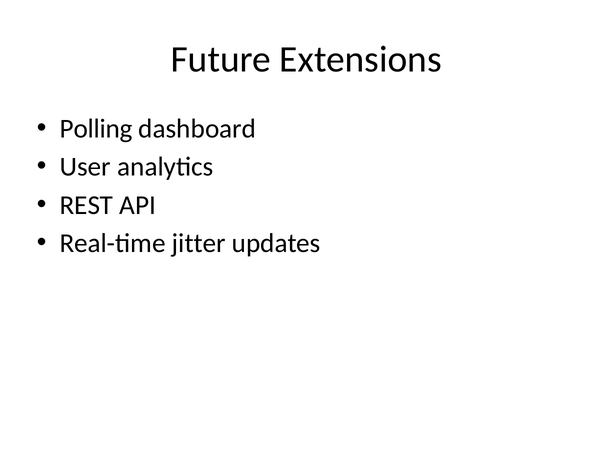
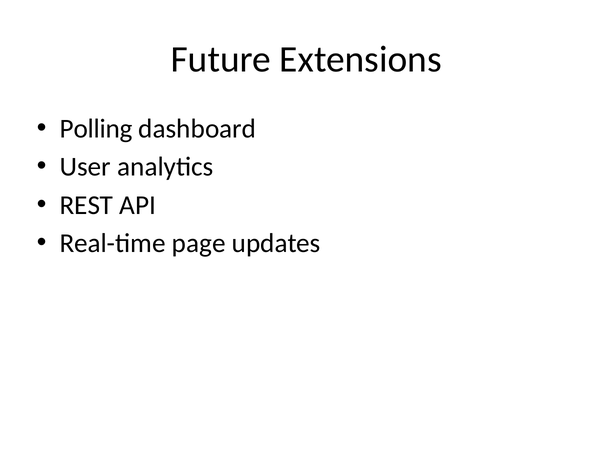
jitter: jitter -> page (199, 243)
